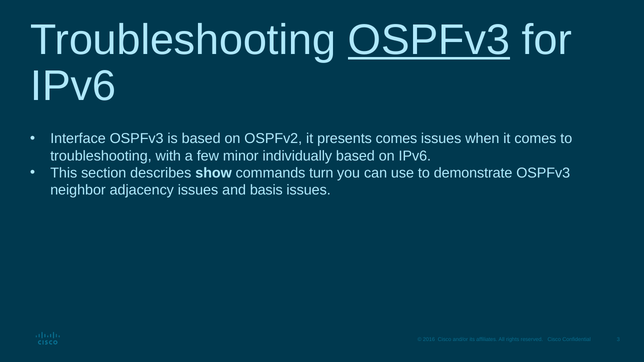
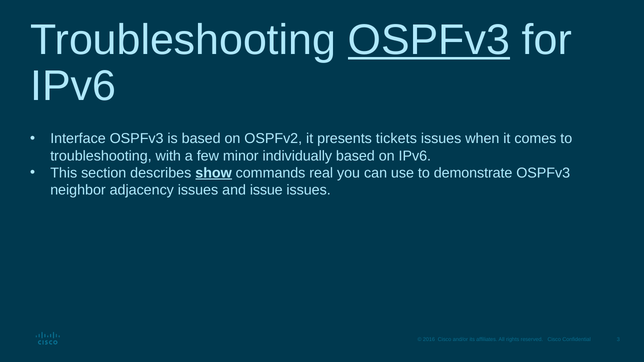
presents comes: comes -> tickets (396, 139)
show underline: none -> present (214, 173)
turn: turn -> real (321, 173)
basis: basis -> issue (266, 190)
